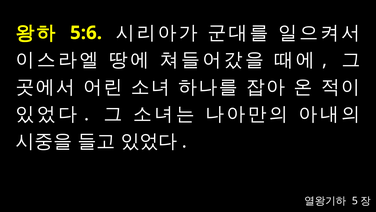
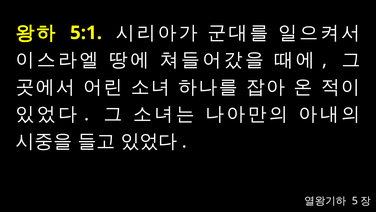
5:6: 5:6 -> 5:1 (86, 33)
